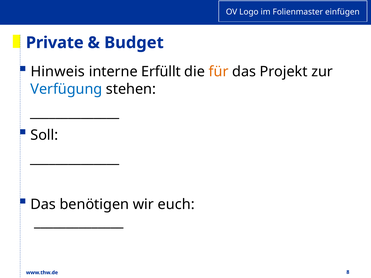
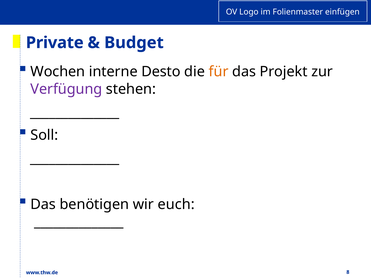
Hinweis: Hinweis -> Wochen (58, 72)
Erfüllt: Erfüllt -> Desto (161, 72)
Verfügung colour: blue -> purple (66, 89)
